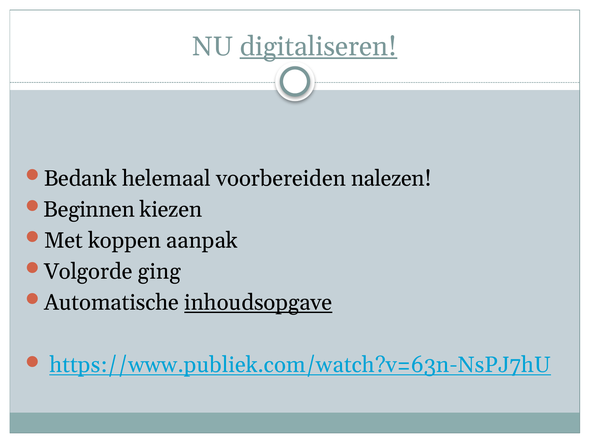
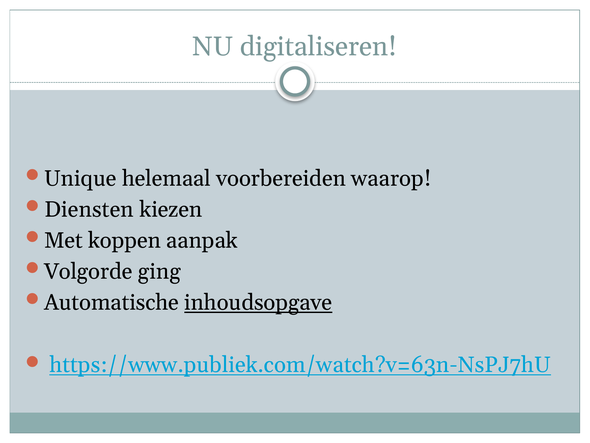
digitaliseren underline: present -> none (318, 46)
Bedank: Bedank -> Unique (80, 178)
nalezen: nalezen -> waarop (391, 178)
Beginnen: Beginnen -> Diensten (89, 209)
